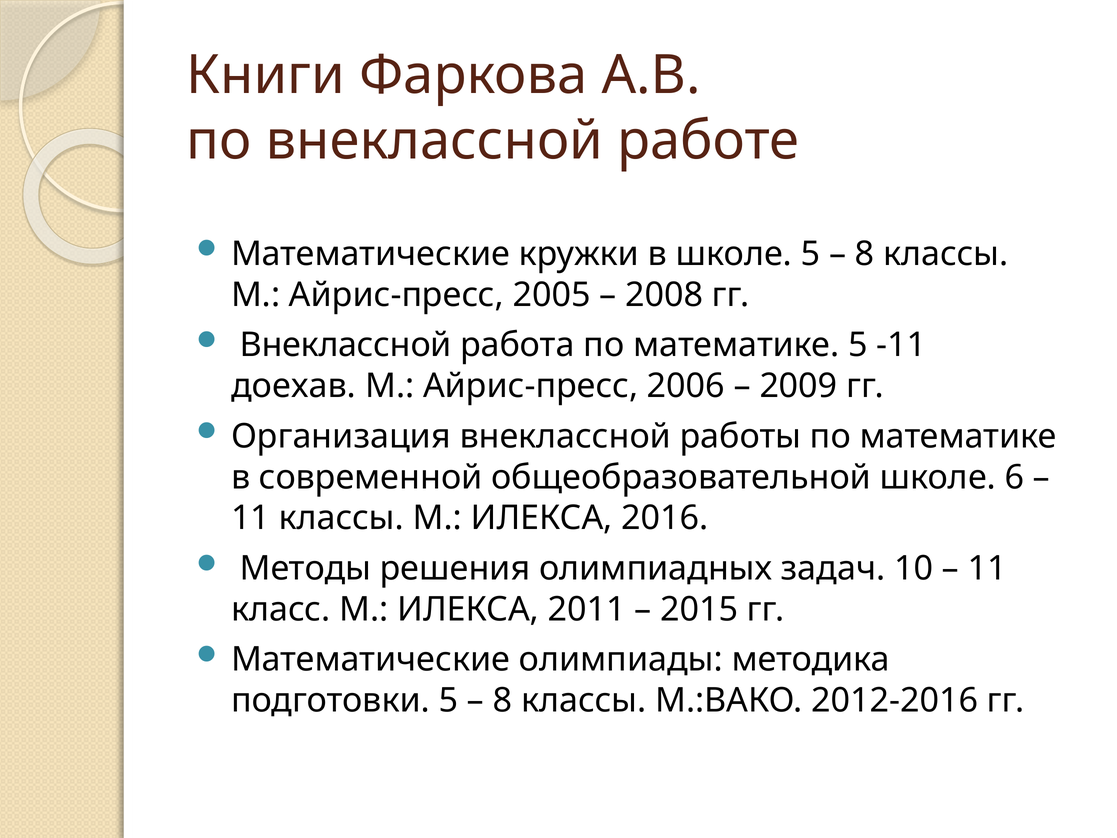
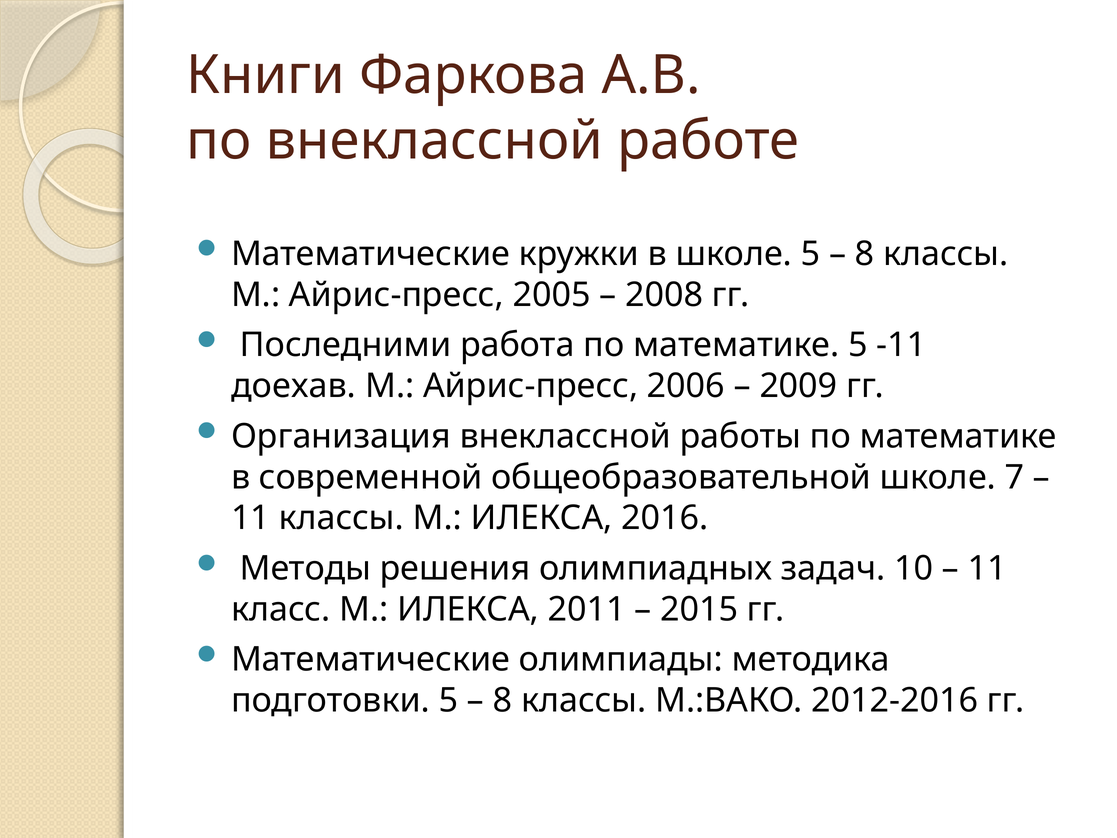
Внеклассной: Внеклассной -> Последними (346, 345)
6: 6 -> 7 (1014, 477)
